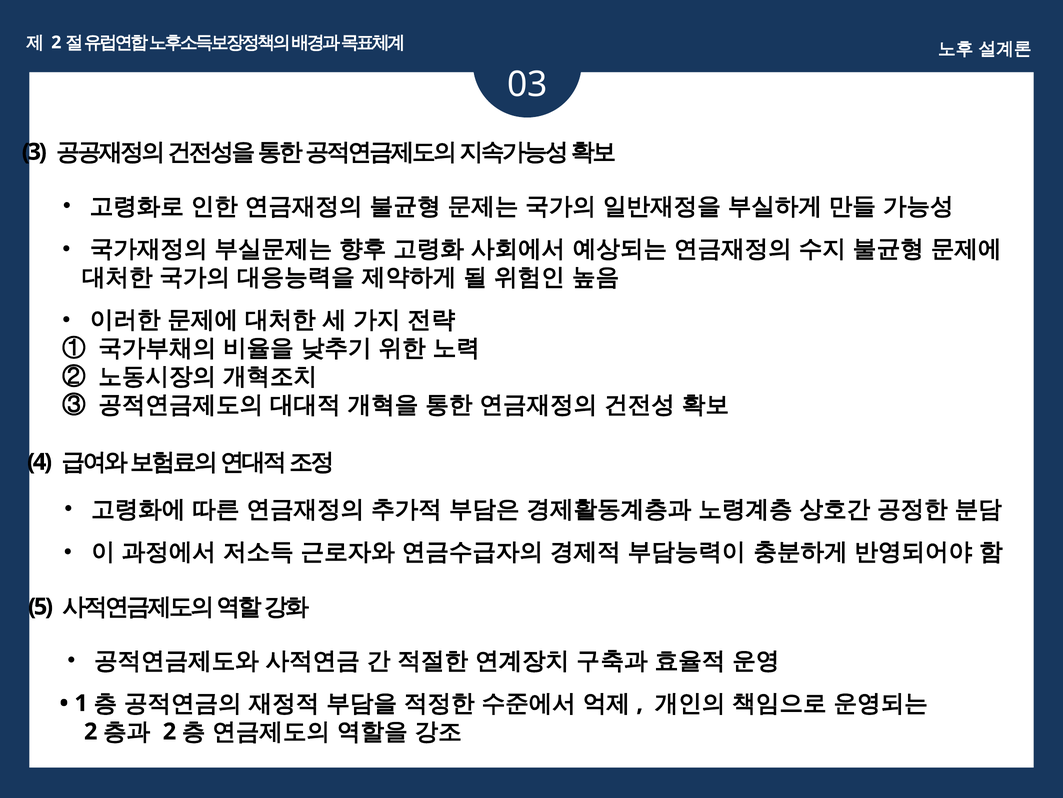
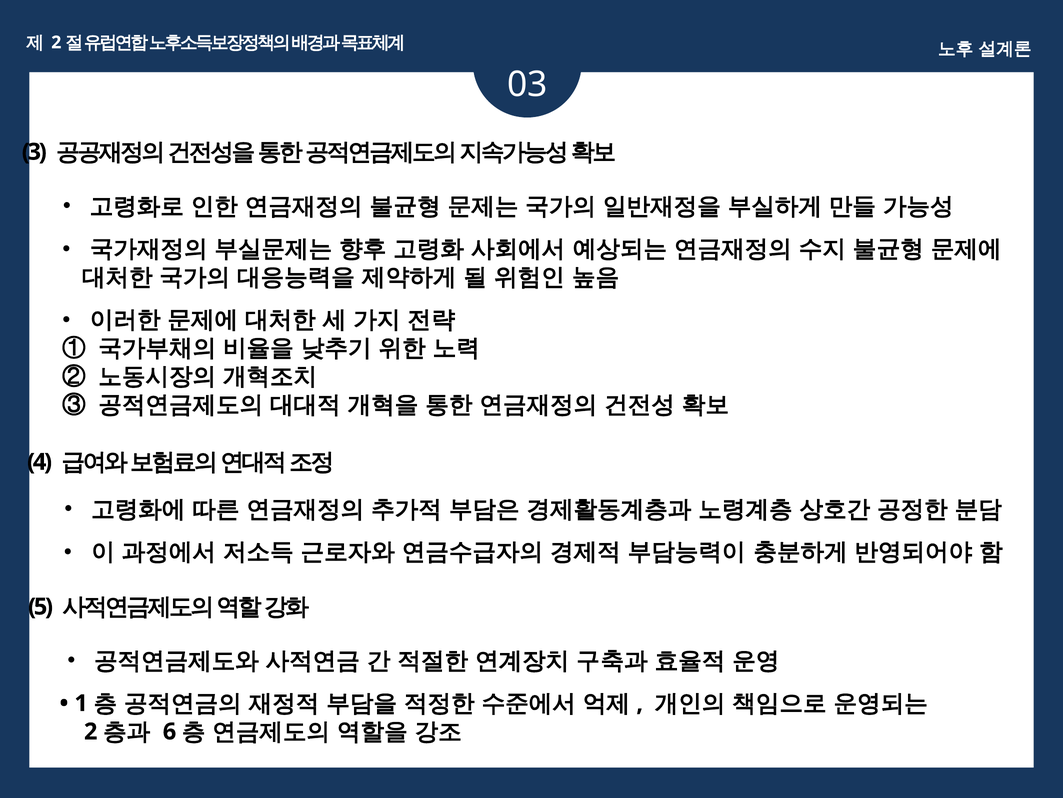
2: 2 -> 6 (170, 731)
